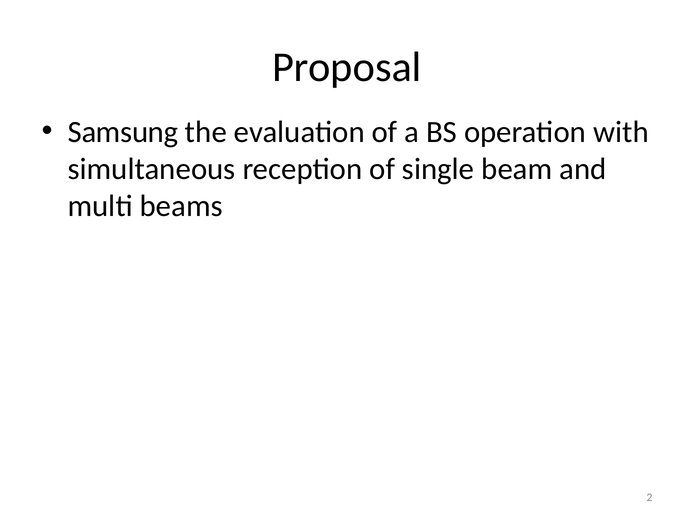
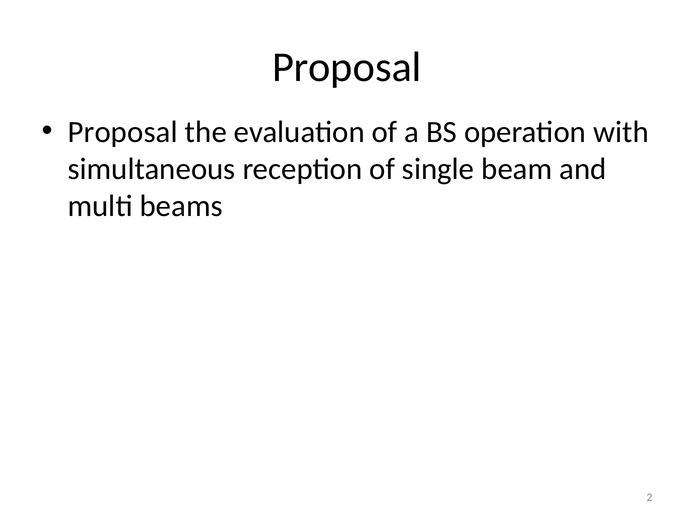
Samsung: Samsung -> Proposal (123, 132)
